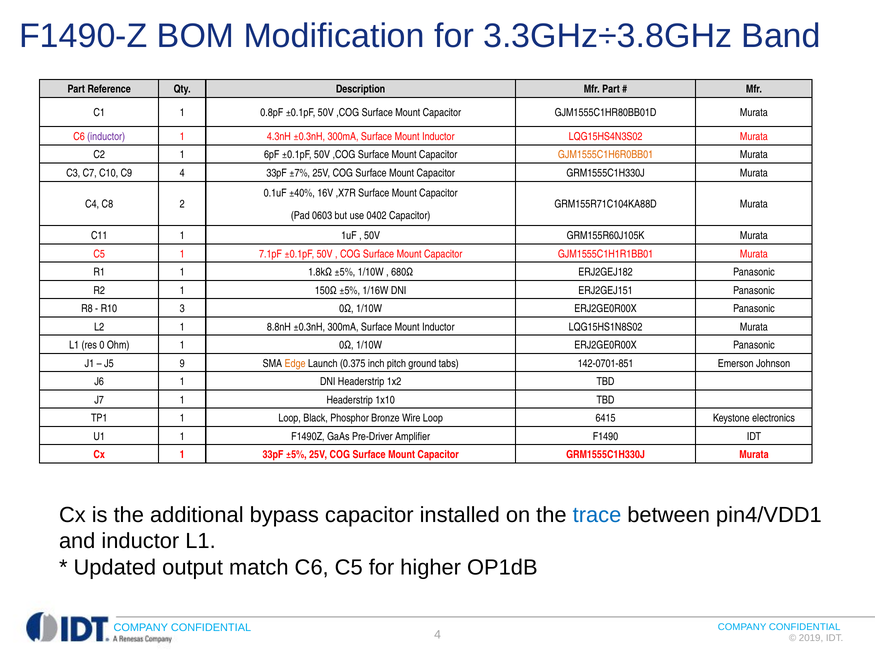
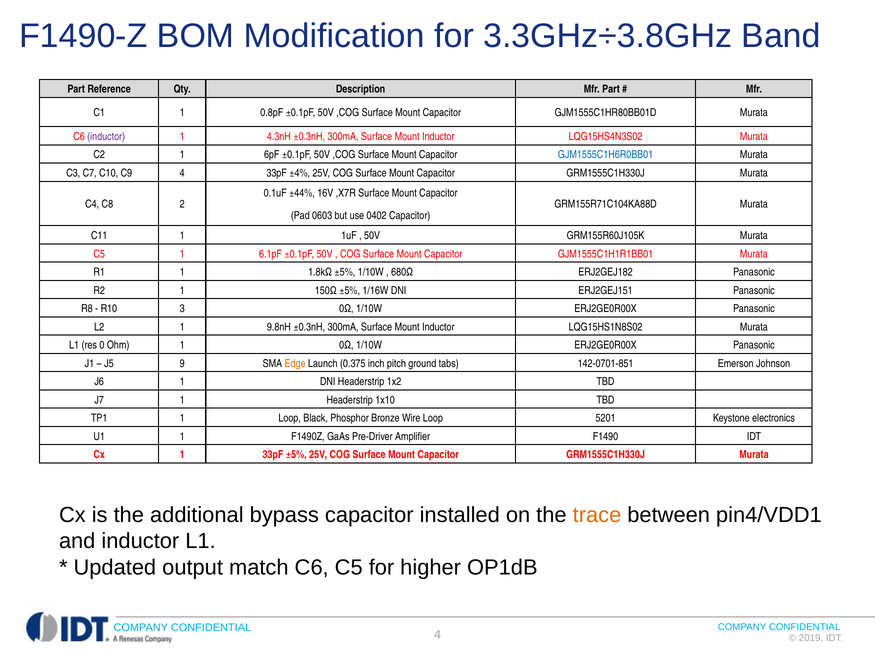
GJM1555C1H6R0BB01 colour: orange -> blue (606, 155)
±7%: ±7% -> ±4% (300, 173)
±40%: ±40% -> ±44% (302, 193)
7.1pF: 7.1pF -> 6.1pF (271, 254)
8.8nH: 8.8nH -> 9.8nH (279, 327)
6415: 6415 -> 5201 (606, 418)
trace colour: blue -> orange (597, 515)
